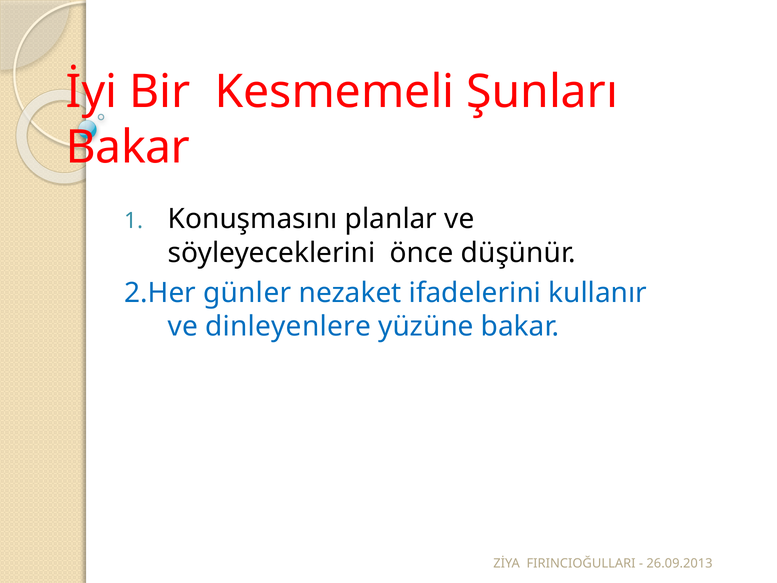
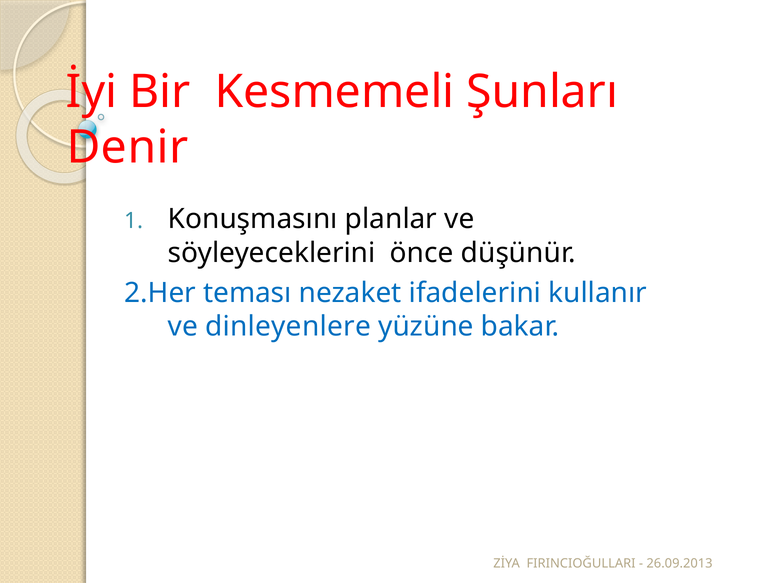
Bakar: Bakar -> Denir (127, 148)
günler: günler -> teması (247, 293)
